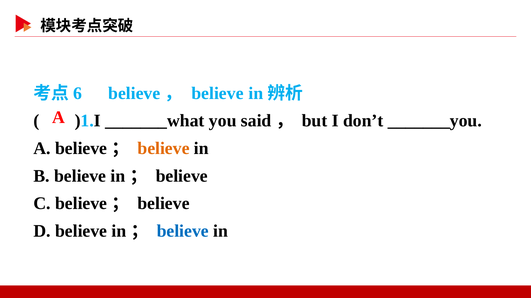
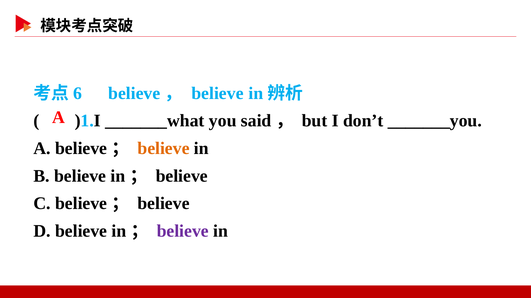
believe colour: blue -> purple (183, 232)
